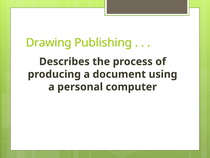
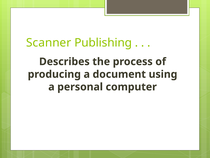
Drawing: Drawing -> Scanner (49, 43)
